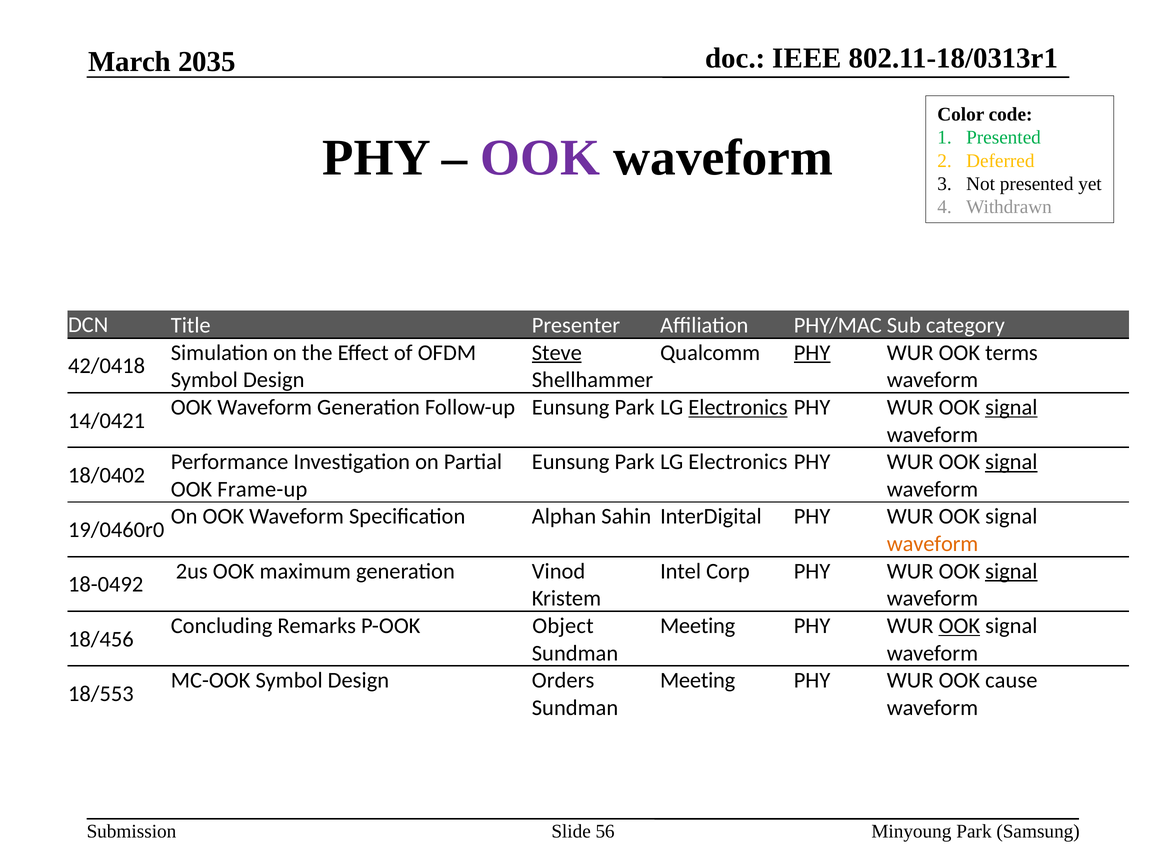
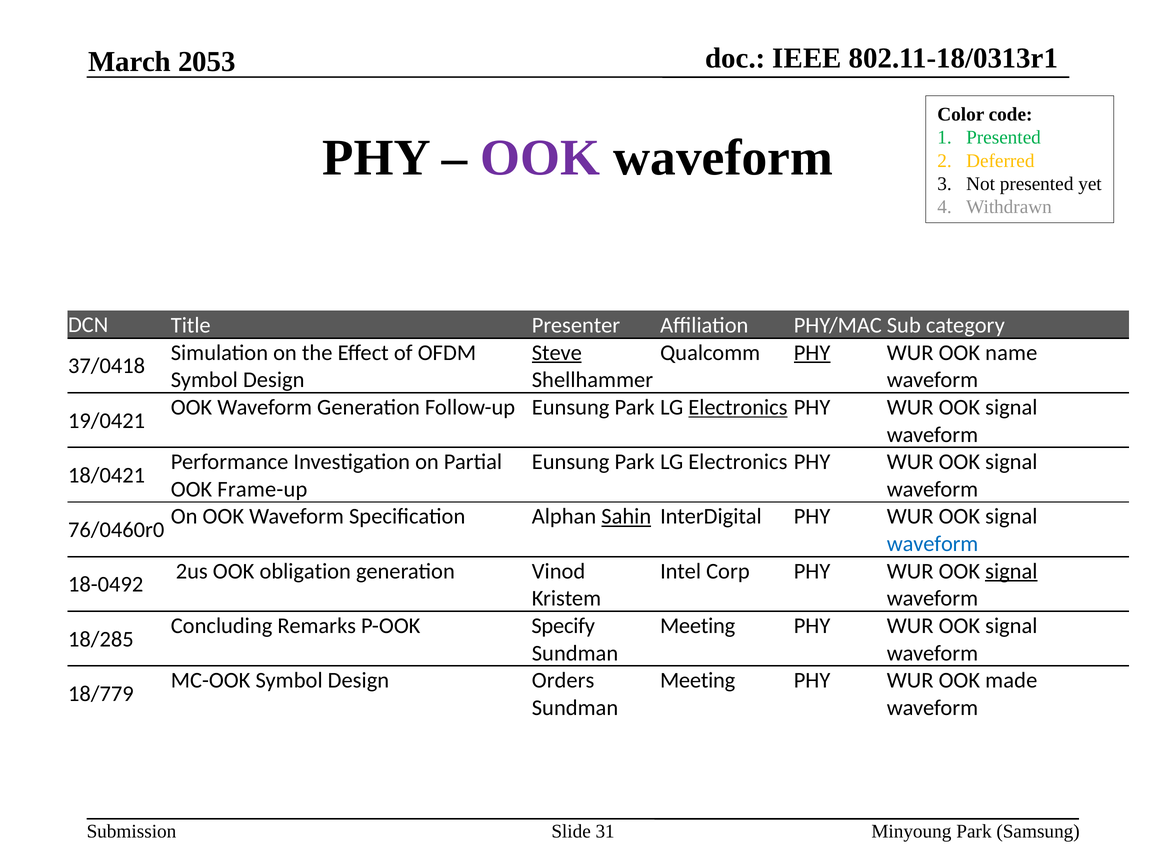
2035: 2035 -> 2053 (207, 62)
terms: terms -> name (1011, 353)
42/0418: 42/0418 -> 37/0418 (107, 366)
signal underline: present -> none (1011, 407)
14/0421: 14/0421 -> 19/0421 (107, 421)
signal underline: present -> none (1011, 462)
18/0402: 18/0402 -> 18/0421 (107, 475)
Sahin underline: none -> present (626, 517)
19/0460r0: 19/0460r0 -> 76/0460r0 (116, 530)
waveform colour: orange -> blue (933, 544)
maximum: maximum -> obligation (305, 571)
Object: Object -> Specify (563, 626)
OOK underline: present -> none (959, 626)
18/456: 18/456 -> 18/285 (101, 639)
cause: cause -> made (1011, 680)
18/553: 18/553 -> 18/779 (101, 694)
56: 56 -> 31 (605, 832)
